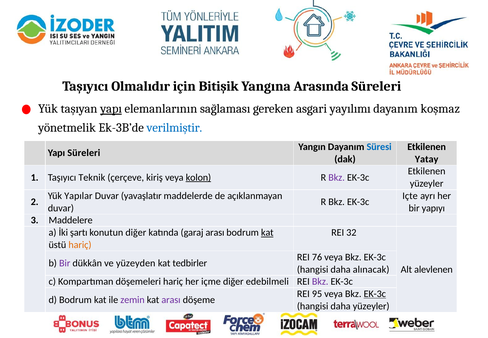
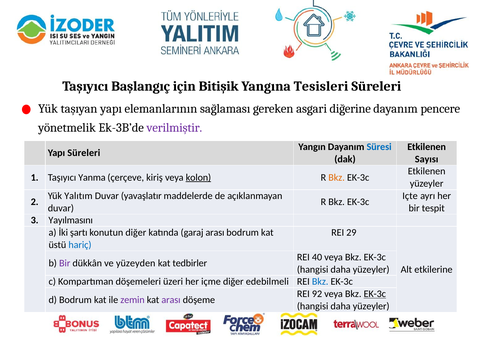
Olmalıdır: Olmalıdır -> Başlangıç (141, 86)
Arasında: Arasında -> Tesisleri (321, 86)
yapı underline: present -> none (111, 109)
yayılımı: yayılımı -> diğerine (350, 109)
koşmaz: koşmaz -> pencere (440, 109)
verilmiştir colour: blue -> purple (174, 128)
Yatay: Yatay -> Sayısı (427, 159)
Teknik: Teknik -> Yanma (92, 177)
Bkz colour: purple -> orange (337, 177)
Yapılar: Yapılar -> Yalıtım (78, 196)
yapıyı: yapıyı -> tespit (433, 208)
Maddelere: Maddelere -> Yayılmasını (71, 220)
kat underline: present -> none (267, 233)
32: 32 -> 29 (351, 233)
hariç colour: orange -> blue (80, 245)
76: 76 -> 40 (317, 257)
alınacak: alınacak -> yüzeyler (371, 269)
alevlenen: alevlenen -> etkilerine (433, 269)
döşemeleri hariç: hariç -> üzeri (173, 282)
Bkz colour: purple -> blue (320, 282)
95: 95 -> 92 (317, 294)
